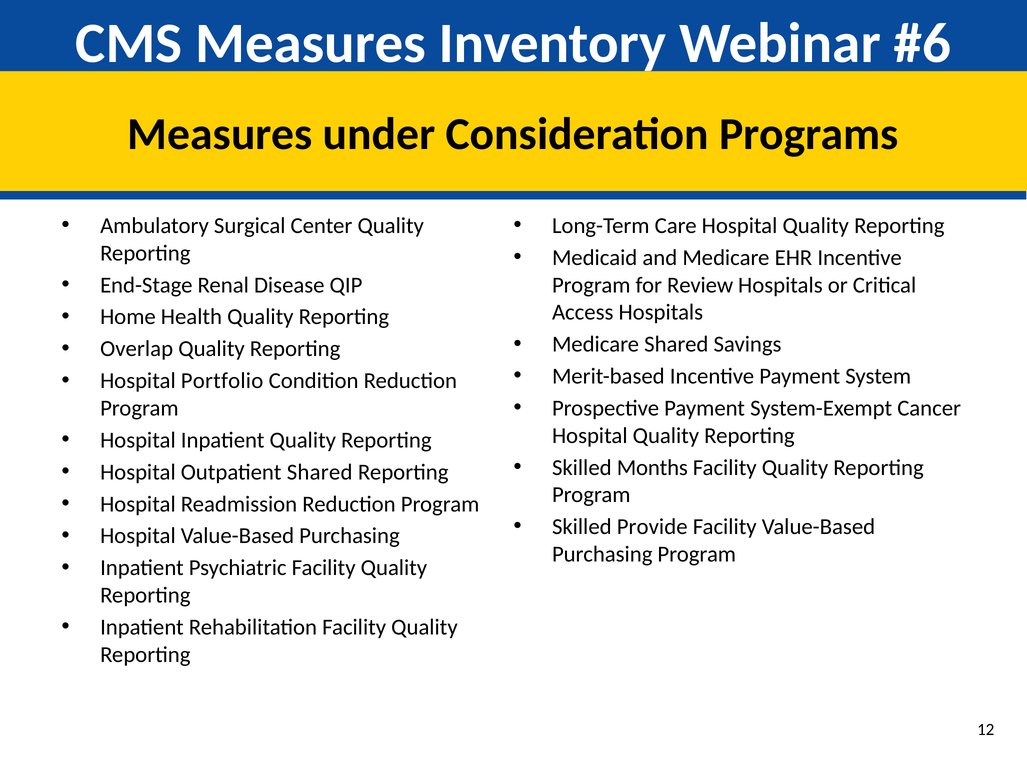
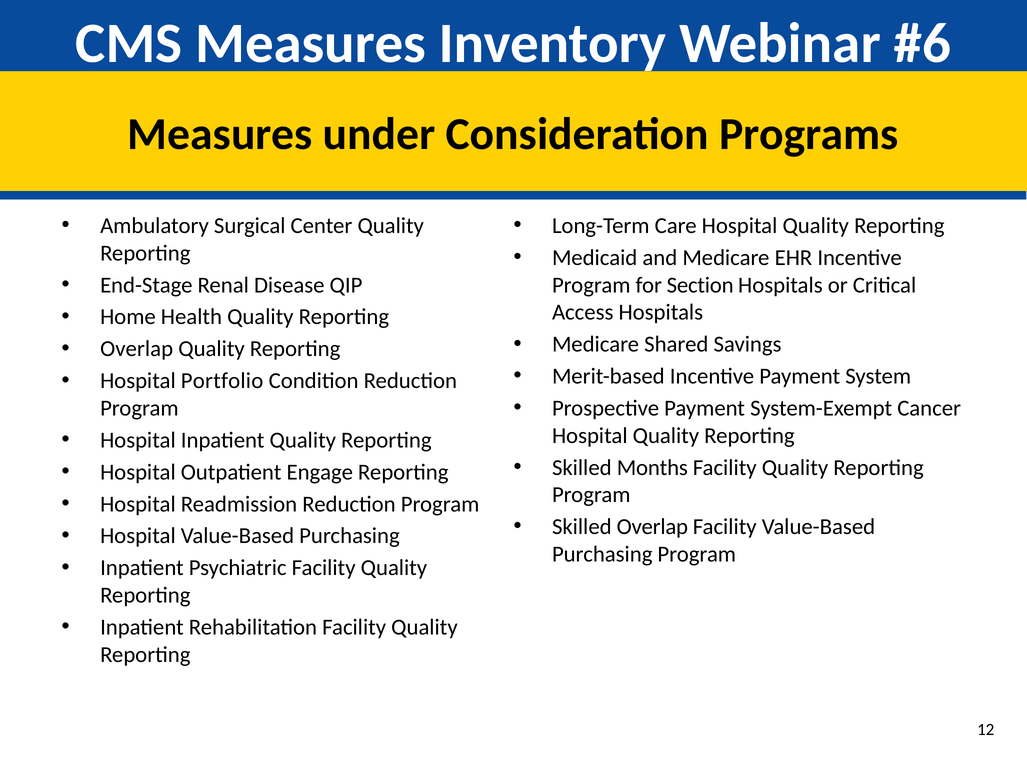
Review: Review -> Section (700, 285)
Outpatient Shared: Shared -> Engage (320, 472)
Skilled Provide: Provide -> Overlap (652, 527)
